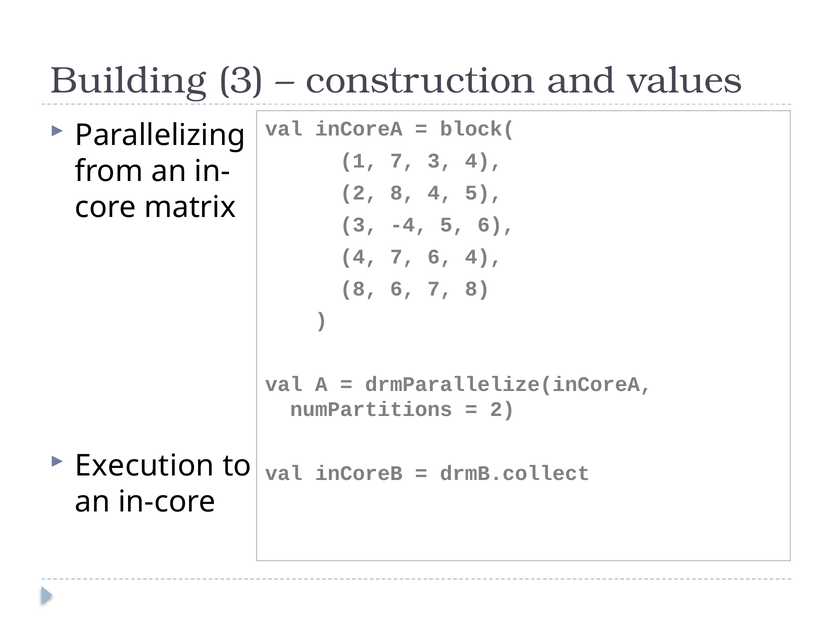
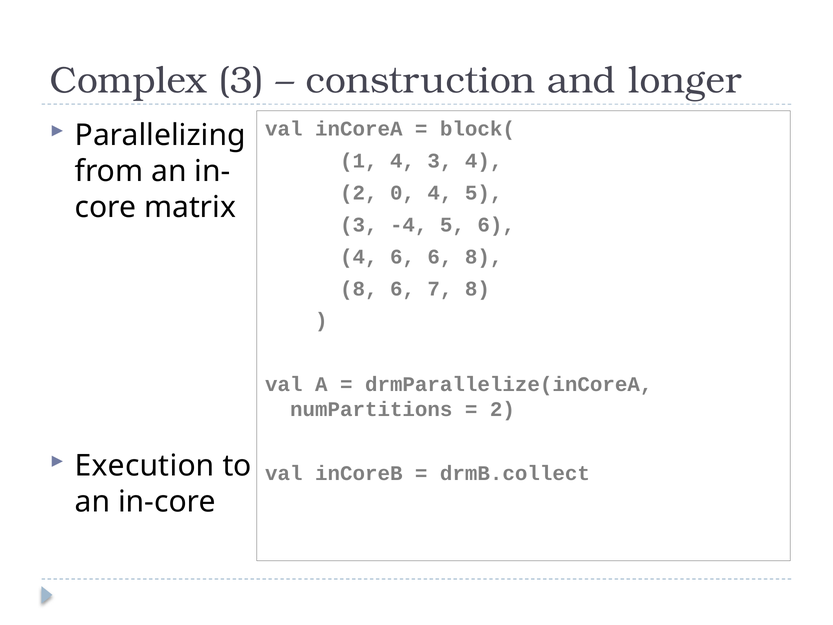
Building: Building -> Complex (128, 80)
values: values -> longer (685, 80)
1 7: 7 -> 4 (402, 161)
2 8: 8 -> 0 (402, 193)
4 7: 7 -> 6 (402, 257)
4: 4 -> 8 (484, 257)
